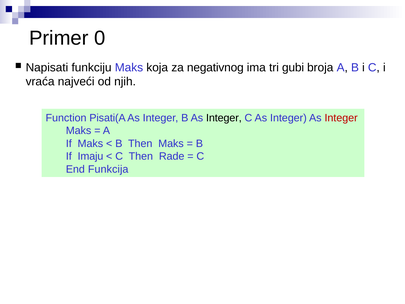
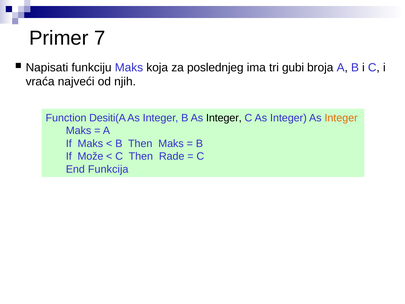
0: 0 -> 7 (100, 38)
negativnog: negativnog -> poslednjeg (215, 67)
Pisati(A: Pisati(A -> Desiti(A (108, 118)
Integer colour: red -> orange (341, 118)
Imaju: Imaju -> Može (90, 156)
